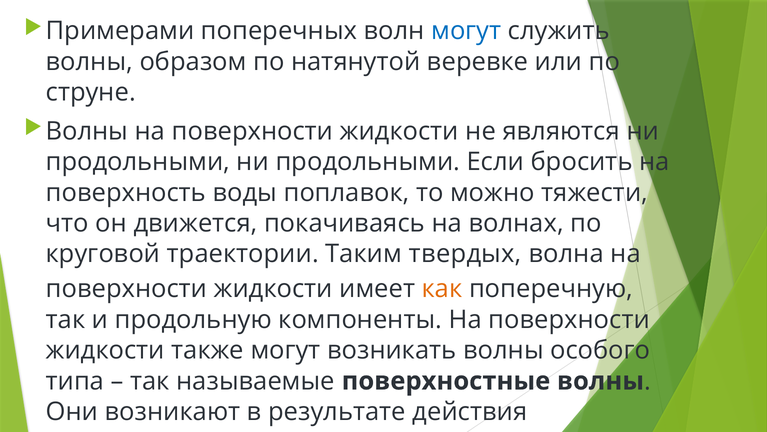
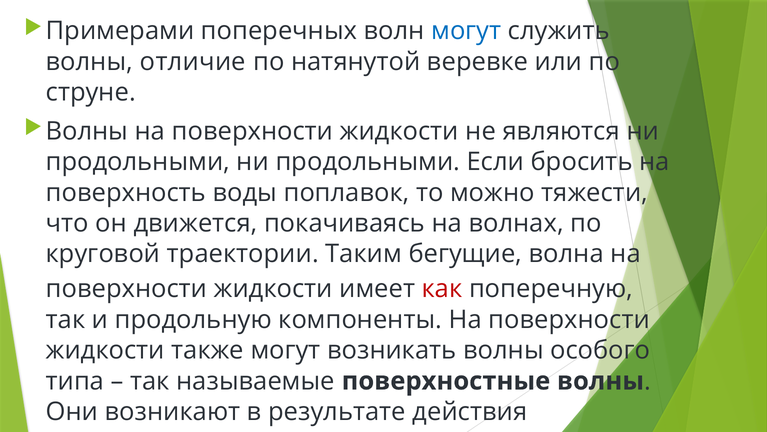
образом: образом -> отличие (193, 62)
твердых: твердых -> бегущие (465, 254)
как colour: orange -> red (442, 289)
